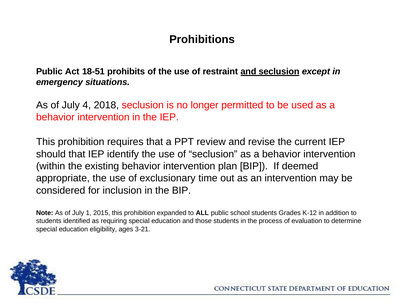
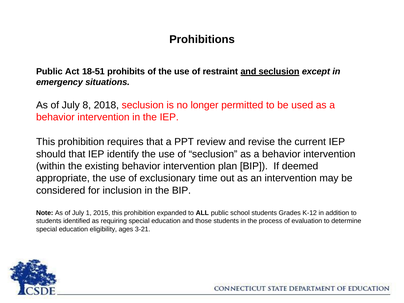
4: 4 -> 8 (87, 105)
